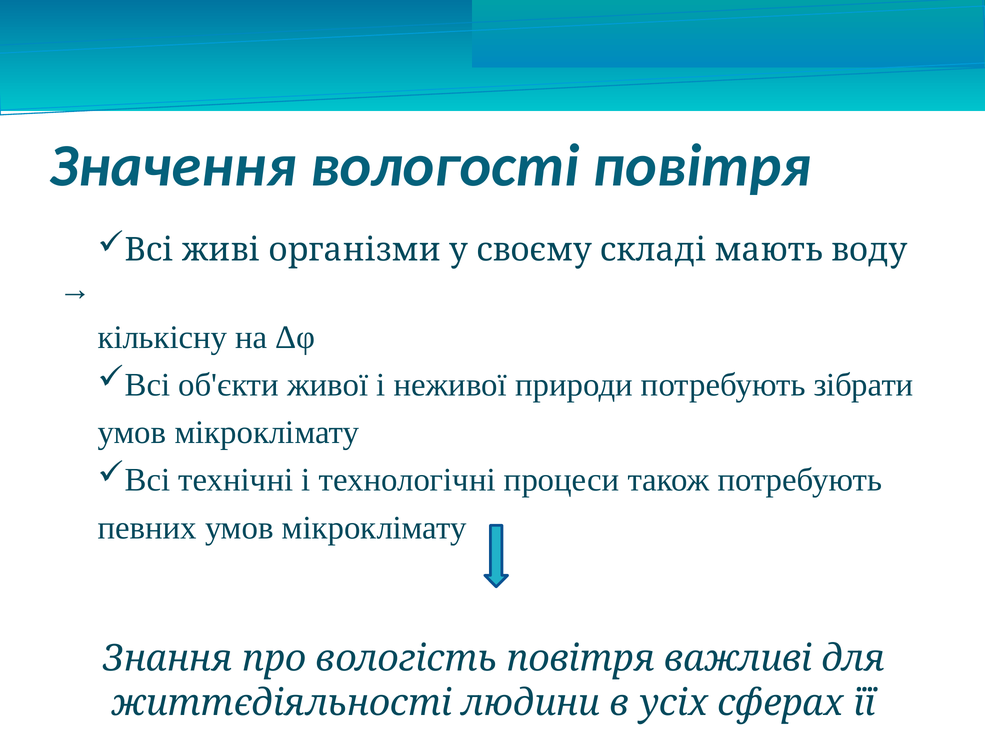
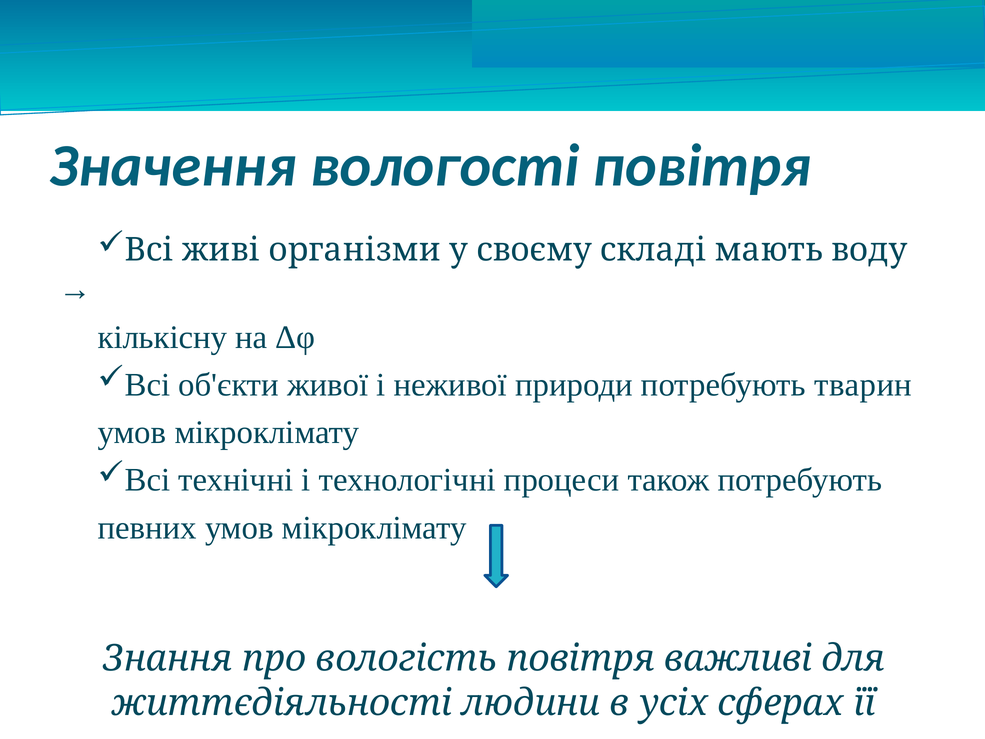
зібрати: зібрати -> тварин (863, 385)
